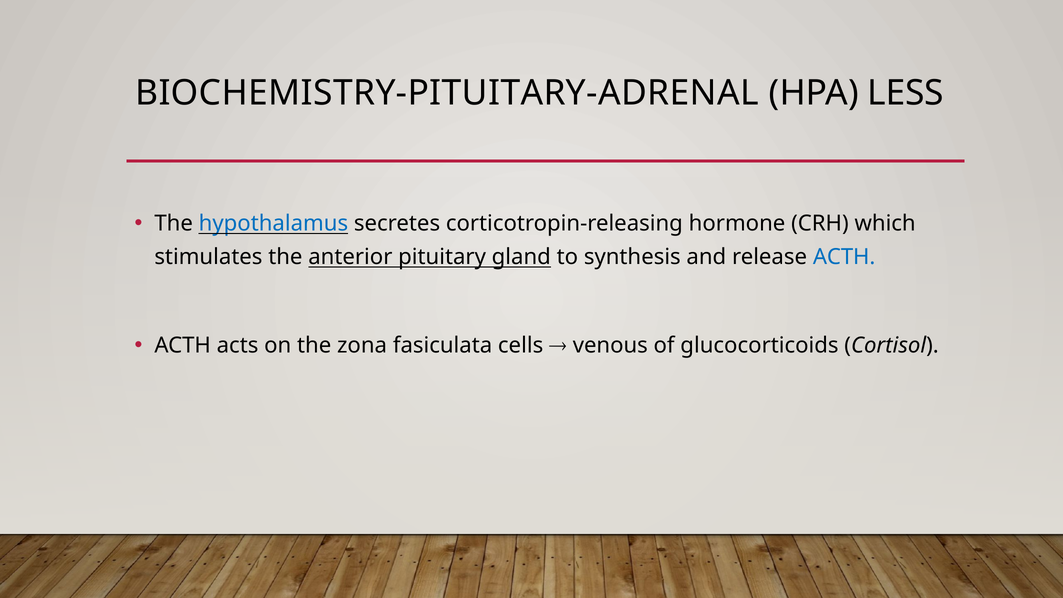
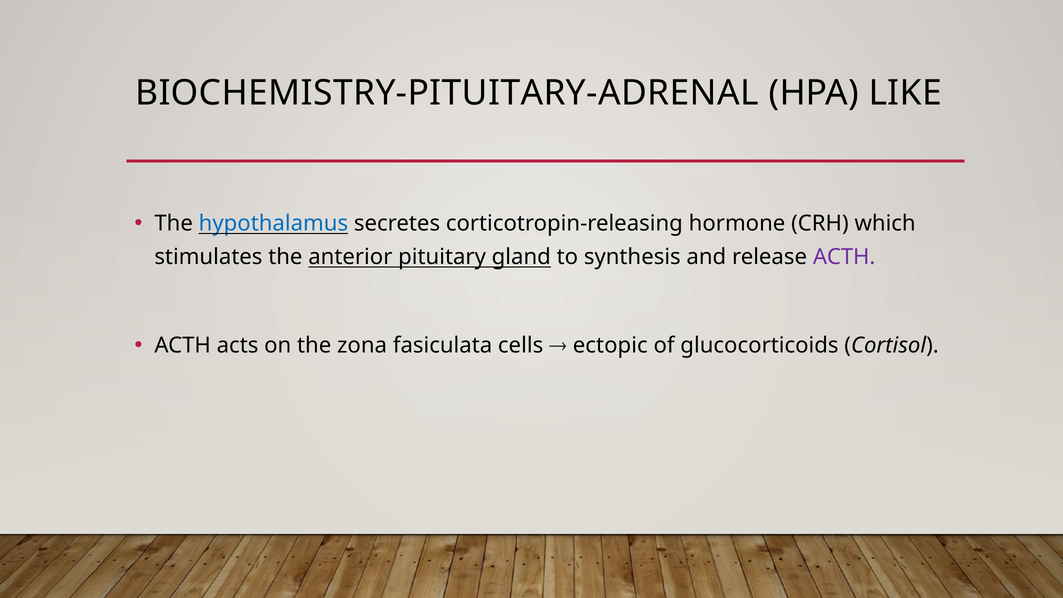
LESS: LESS -> LIKE (905, 93)
ACTH colour: blue -> purple (844, 257)
venous: venous -> ectopic (610, 346)
